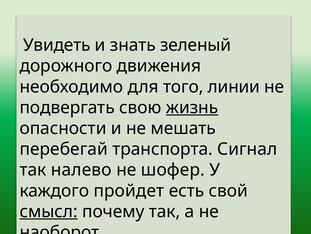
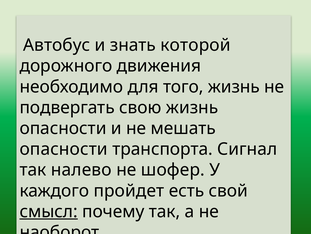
Увидеть: Увидеть -> Автобус (57, 45)
зеленый: зеленый -> которой (195, 45)
того линии: линии -> жизнь (234, 87)
жизнь underline: present -> none (192, 107)
перебегай: перебегай -> опасности (64, 149)
